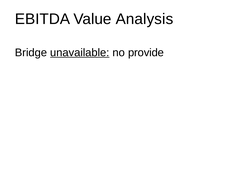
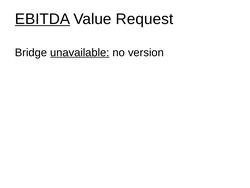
EBITDA underline: none -> present (43, 19)
Analysis: Analysis -> Request (144, 19)
provide: provide -> version (146, 52)
